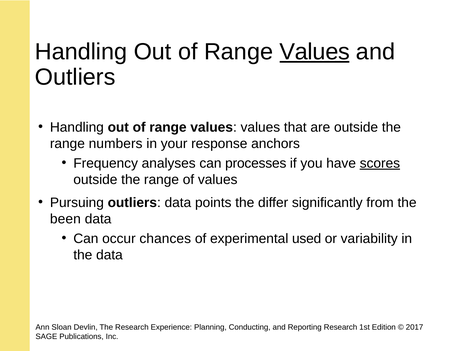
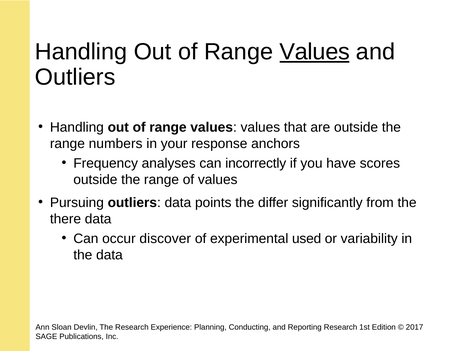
processes: processes -> incorrectly (256, 164)
scores underline: present -> none (380, 164)
been: been -> there (65, 219)
chances: chances -> discover (165, 239)
